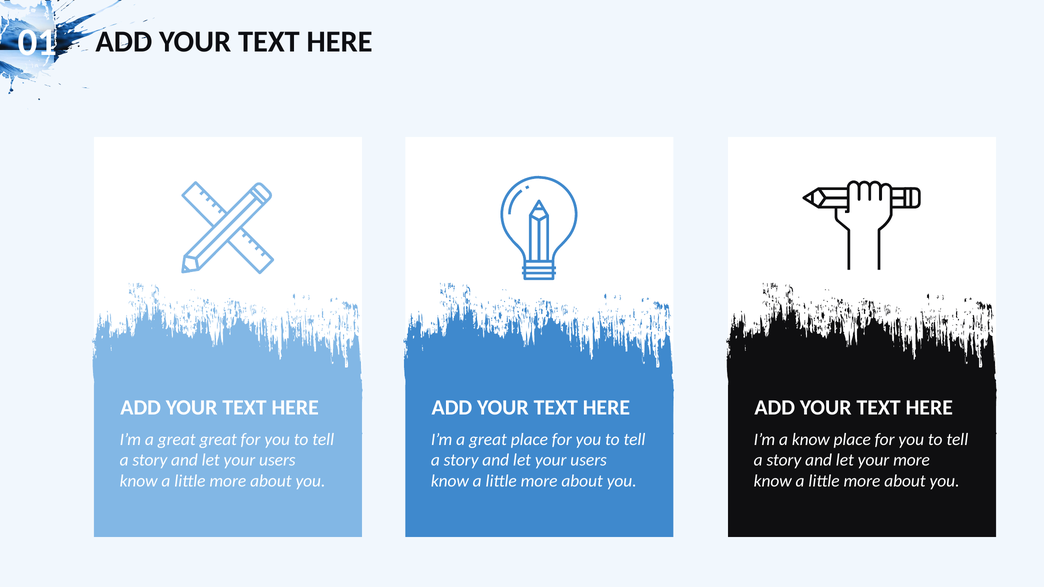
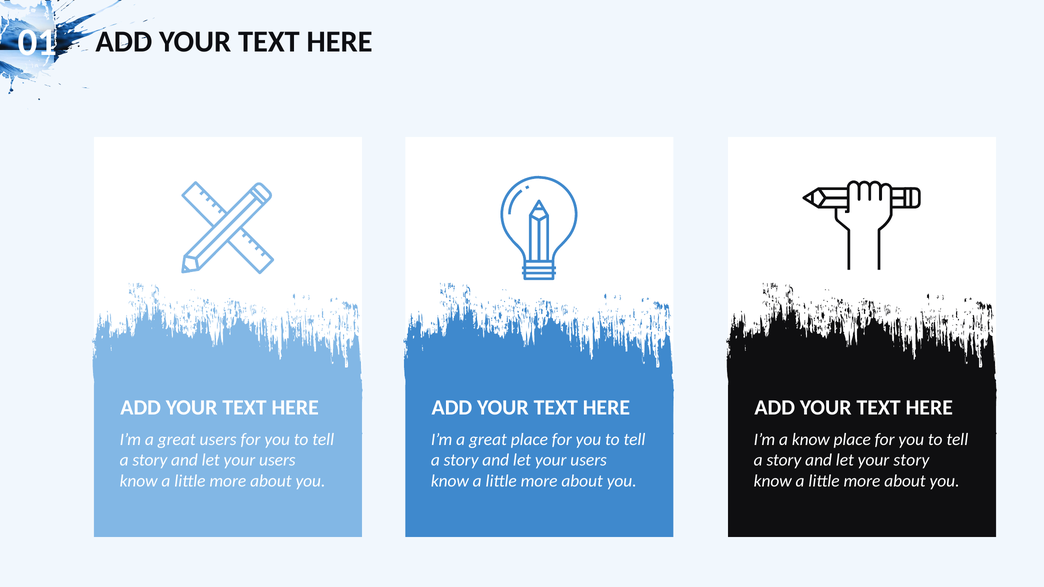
great great: great -> users (218, 440)
your more: more -> story (911, 460)
